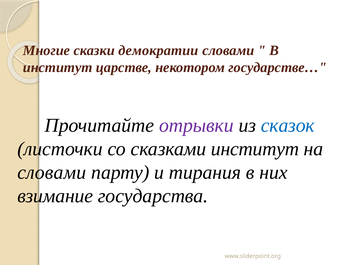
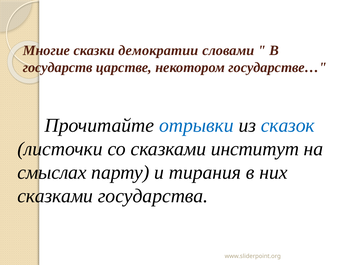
институт: институт -> государств (58, 68)
отрывки colour: purple -> blue (196, 126)
словами: словами -> смыслах (52, 173)
взимание: взимание -> сказками (55, 196)
